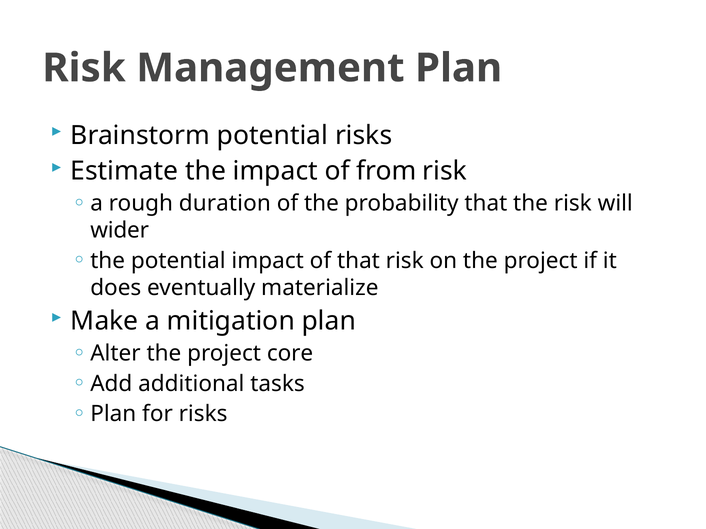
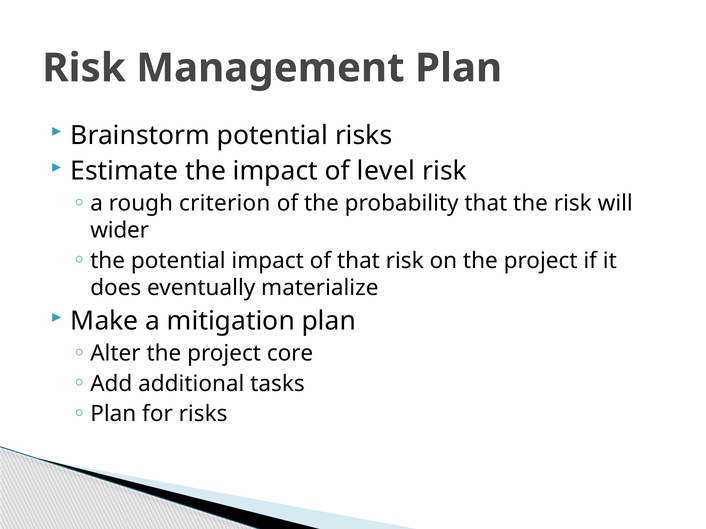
from: from -> level (386, 171)
duration: duration -> criterion (225, 204)
